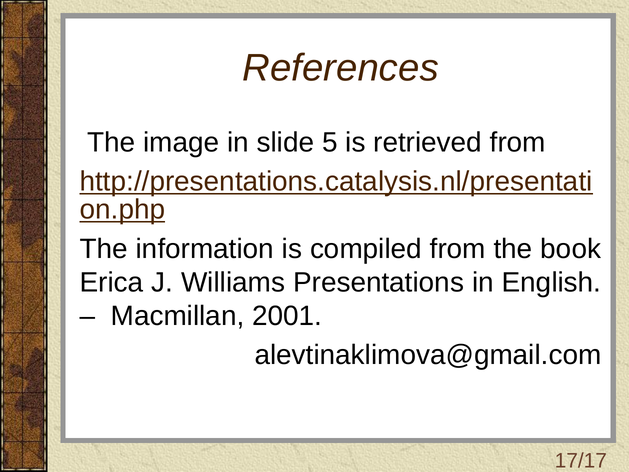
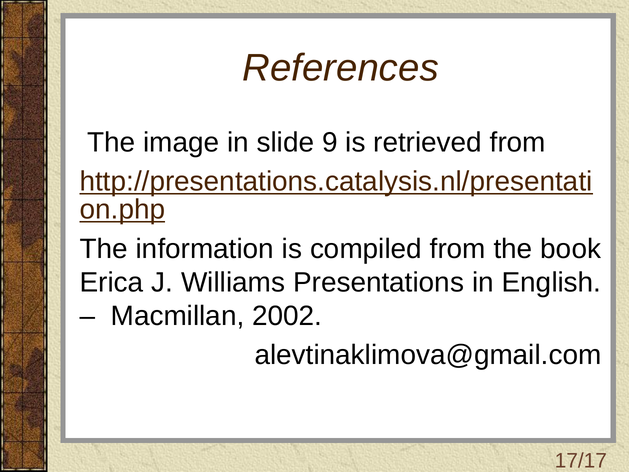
5: 5 -> 9 (330, 142)
2001: 2001 -> 2002 (287, 316)
